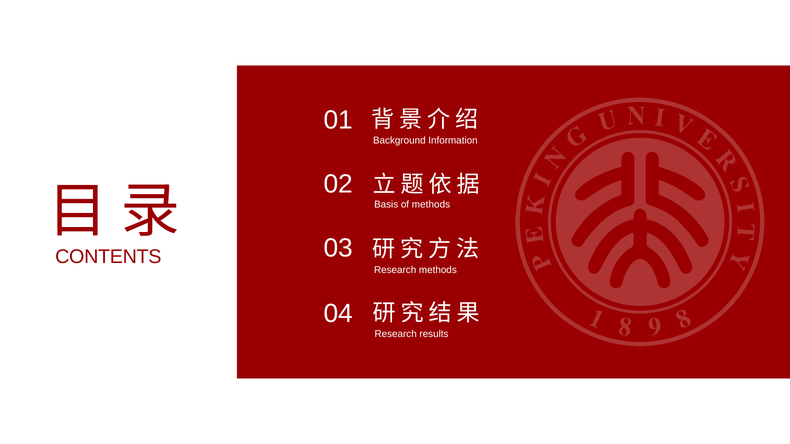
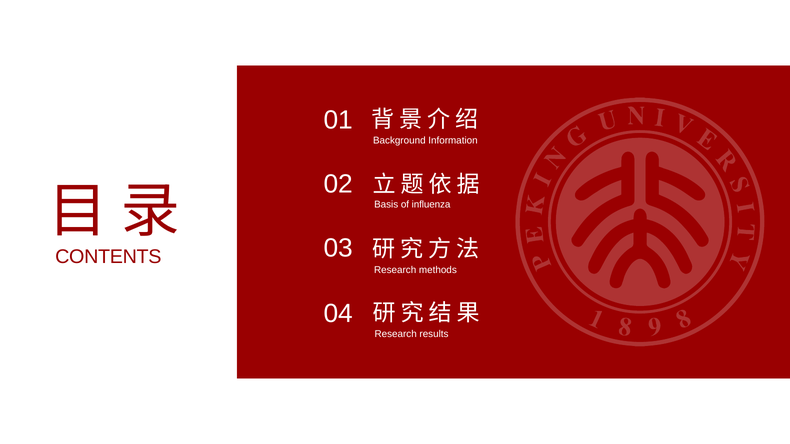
of methods: methods -> influenza (431, 205)
